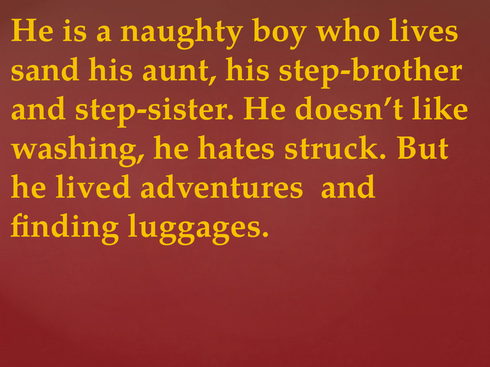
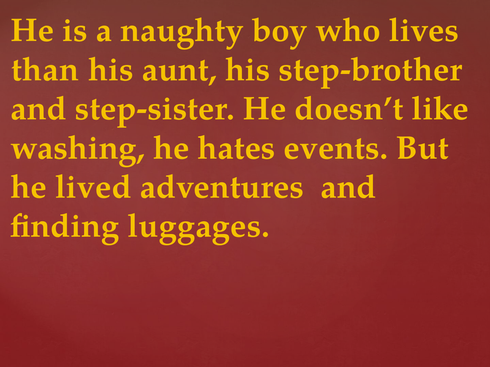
sand: sand -> than (45, 70)
struck: struck -> events (336, 148)
